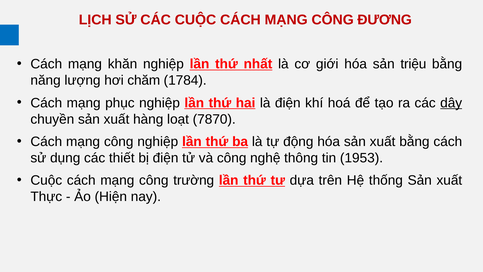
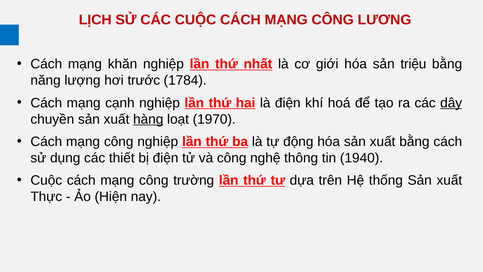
ĐƯƠNG: ĐƯƠNG -> LƯƠNG (385, 20)
chăm: chăm -> trước (144, 80)
phục: phục -> cạnh (120, 103)
hàng underline: none -> present (148, 119)
7870: 7870 -> 1970 (214, 119)
1953: 1953 -> 1940 (362, 158)
